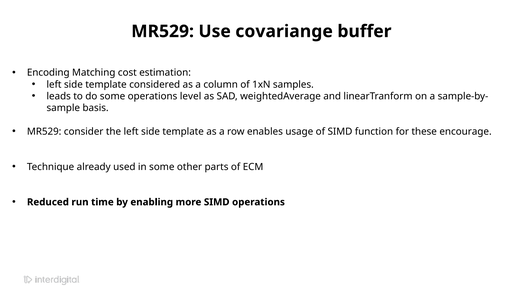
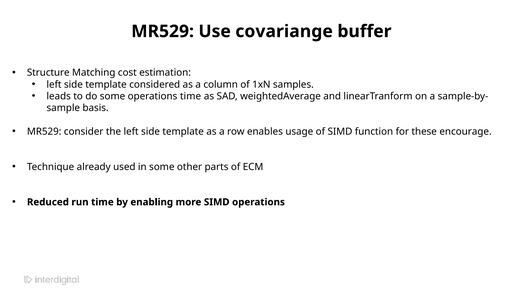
Encoding: Encoding -> Structure (48, 73)
operations level: level -> time (191, 96)
